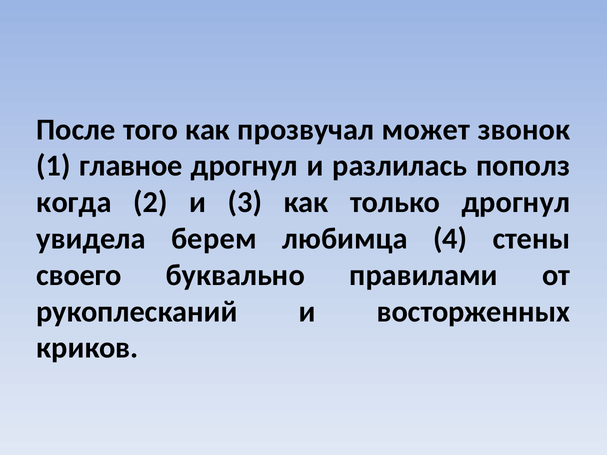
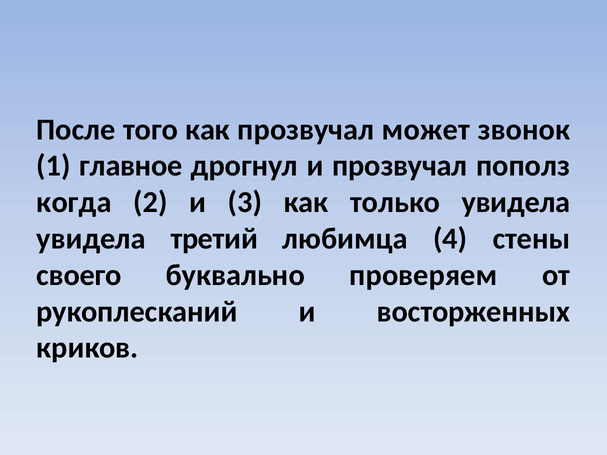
и разлилась: разлилась -> прозвучал (400, 166)
только дрогнул: дрогнул -> увидела (516, 202)
берем: берем -> третий (214, 239)
правилами: правилами -> проверяем (423, 275)
